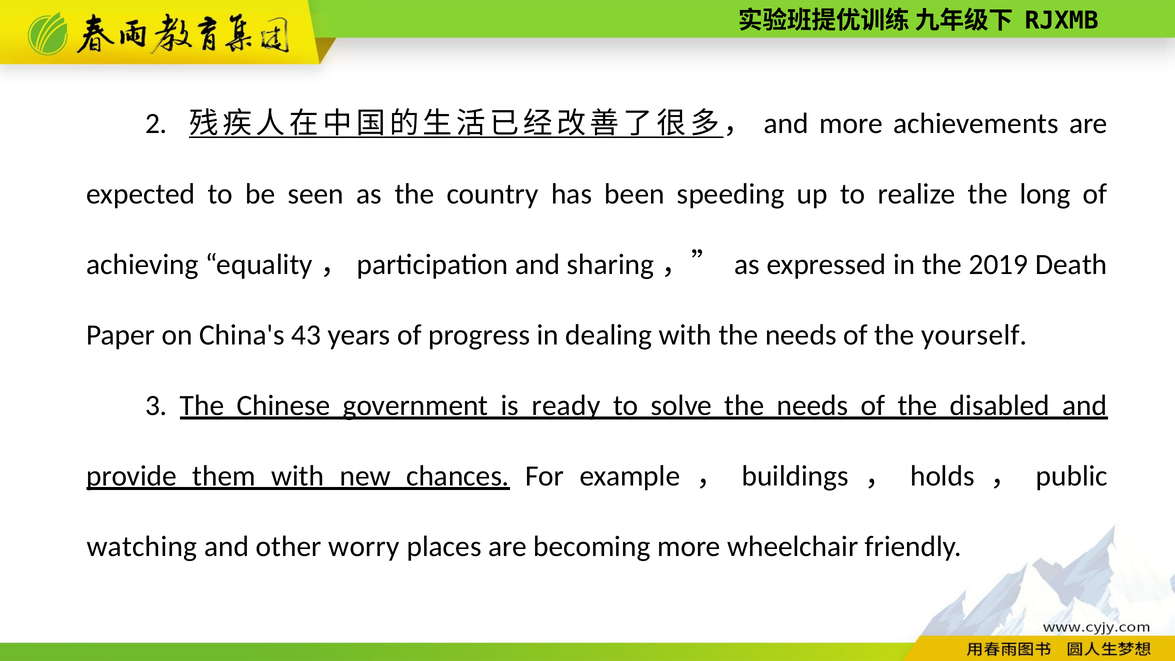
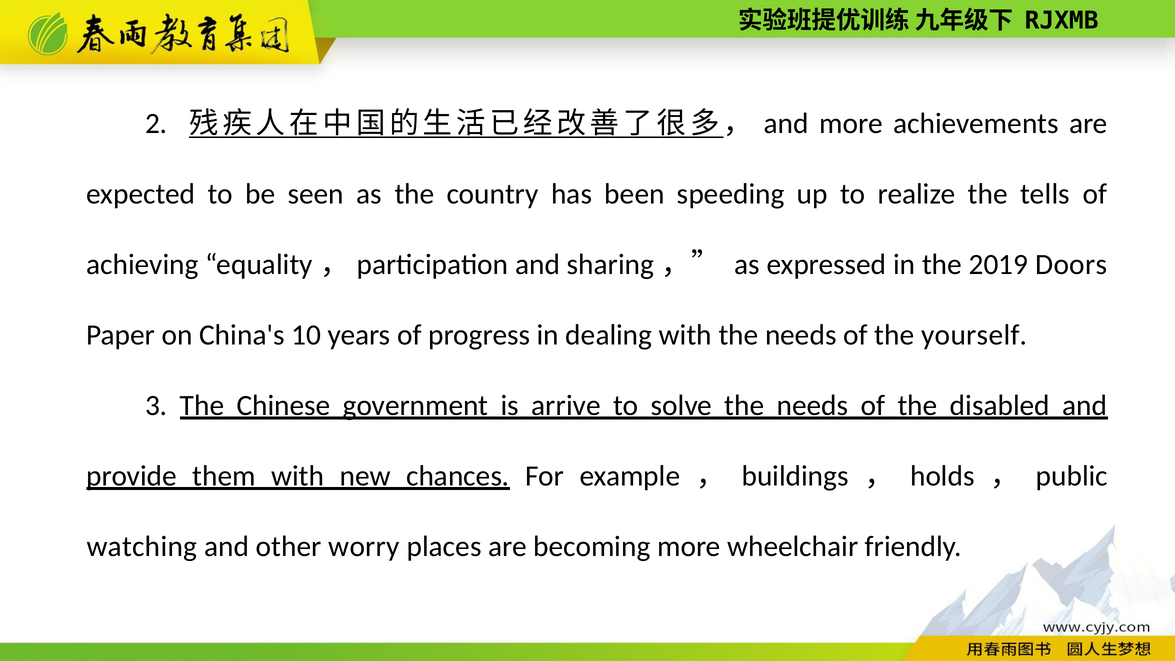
long: long -> tells (1045, 194)
Death: Death -> Doors (1071, 264)
43: 43 -> 10 (306, 335)
ready: ready -> arrive (566, 405)
